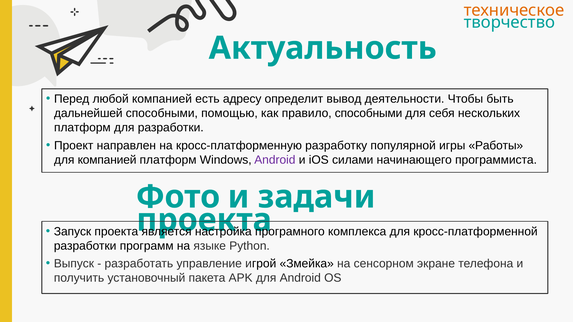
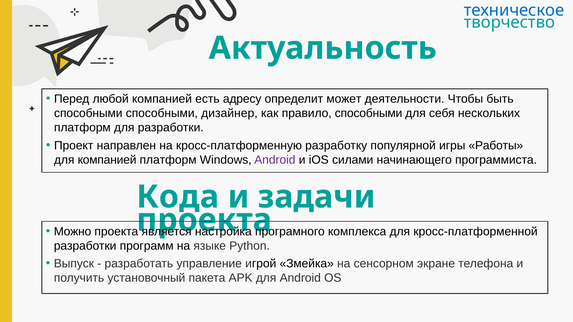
техническое colour: orange -> blue (514, 10)
вывод: вывод -> может (344, 99)
дальнейшей: дальнейшей -> способными (88, 113)
помощью: помощью -> дизайнер (229, 113)
Фото: Фото -> Кода (178, 197)
Запуск: Запуск -> Можно (73, 232)
